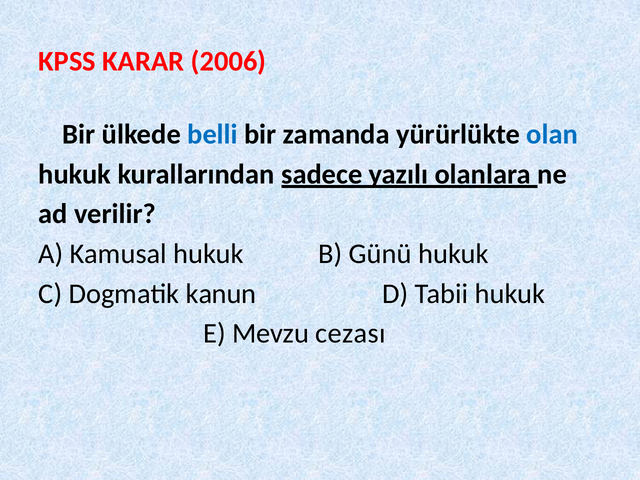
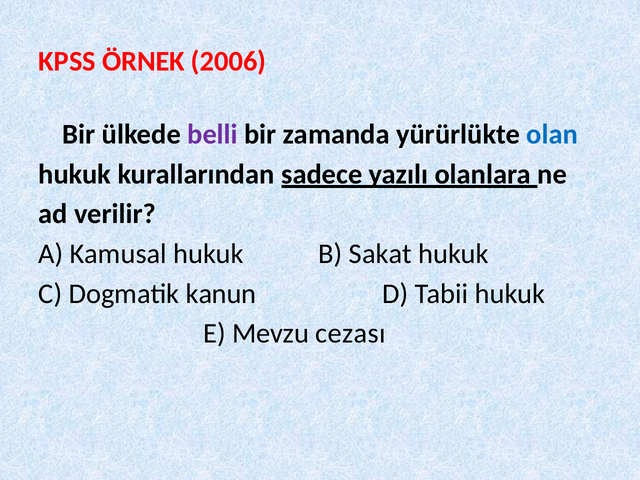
KARAR: KARAR -> ÖRNEK (144, 61)
belli colour: blue -> purple (213, 134)
Günü: Günü -> Sakat (380, 254)
